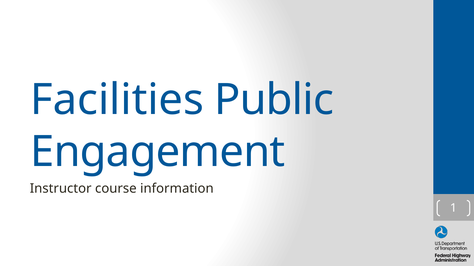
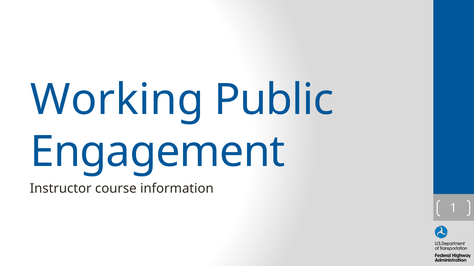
Facilities: Facilities -> Working (117, 100)
